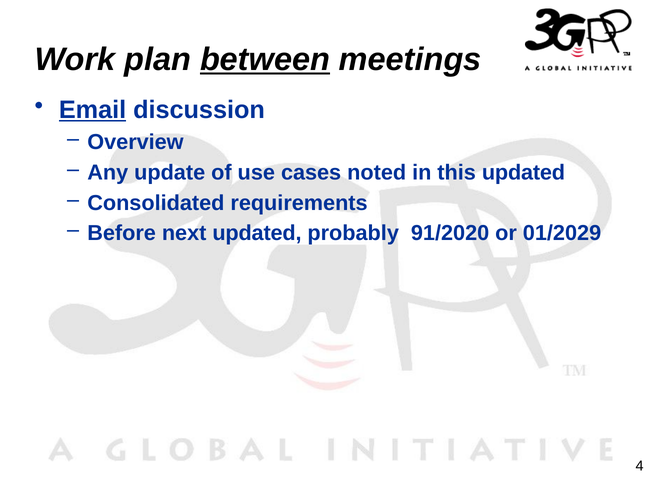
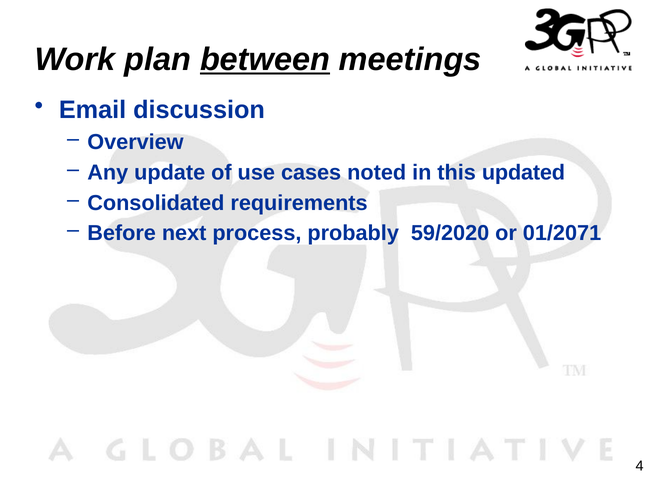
Email underline: present -> none (93, 110)
next updated: updated -> process (257, 233)
91/2020: 91/2020 -> 59/2020 (450, 233)
01/2029: 01/2029 -> 01/2071 (562, 233)
